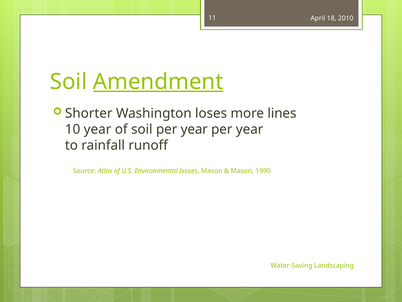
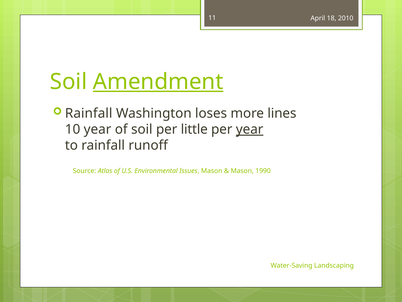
Shorter: Shorter -> Rainfall (89, 113)
soil per year: year -> little (194, 129)
year underline: none -> present (250, 129)
